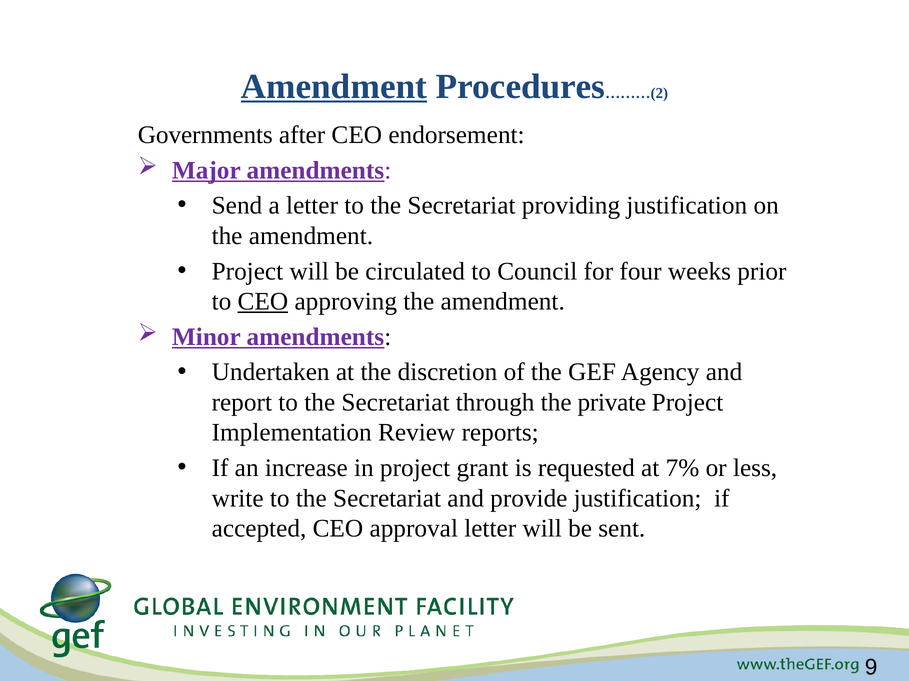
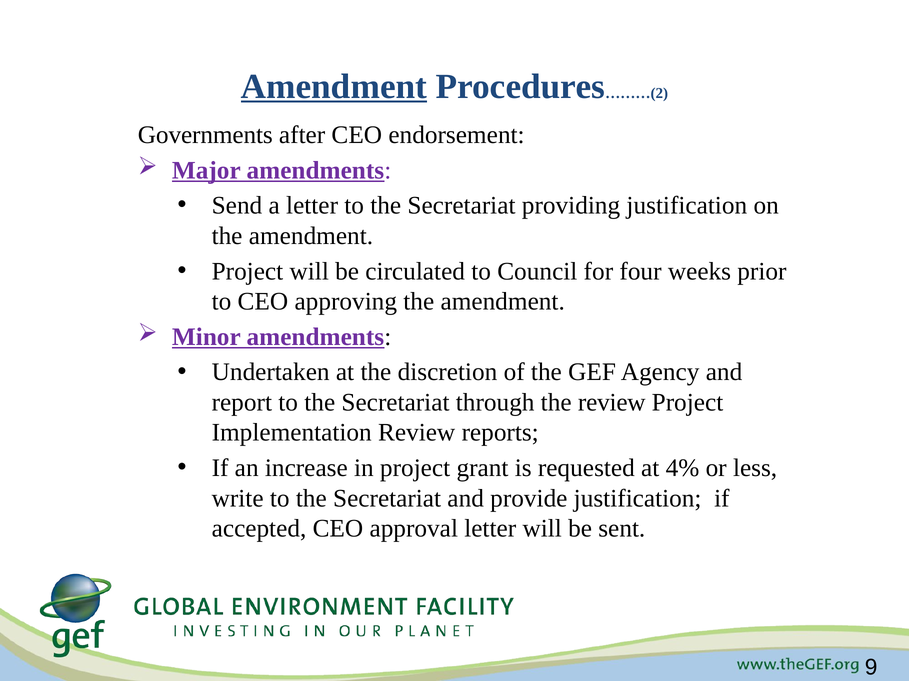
CEO underline: present -> none (263, 302)
the private: private -> review (612, 403)
7%: 7% -> 4% (683, 468)
